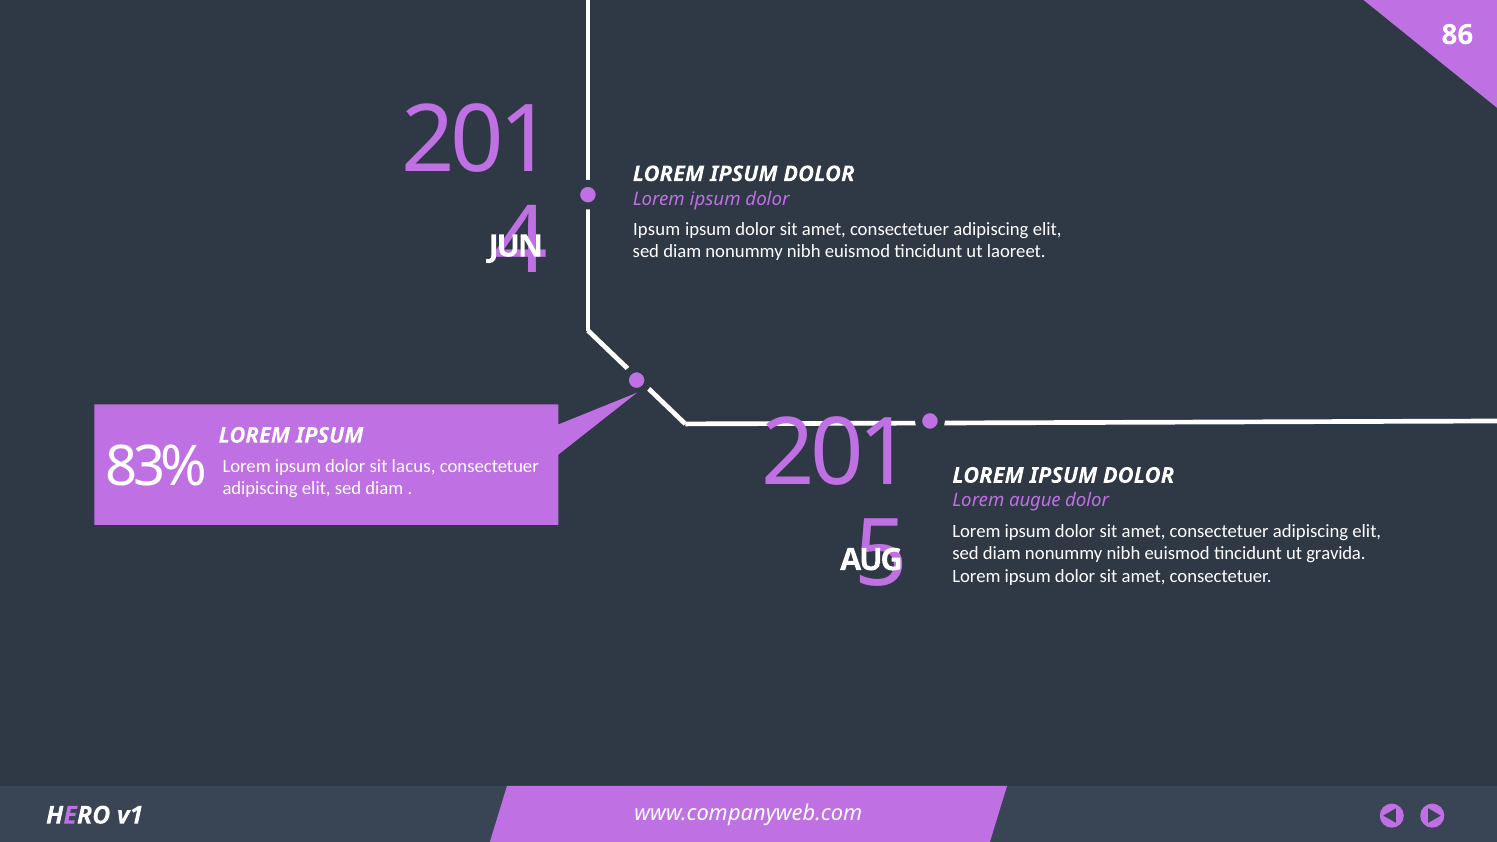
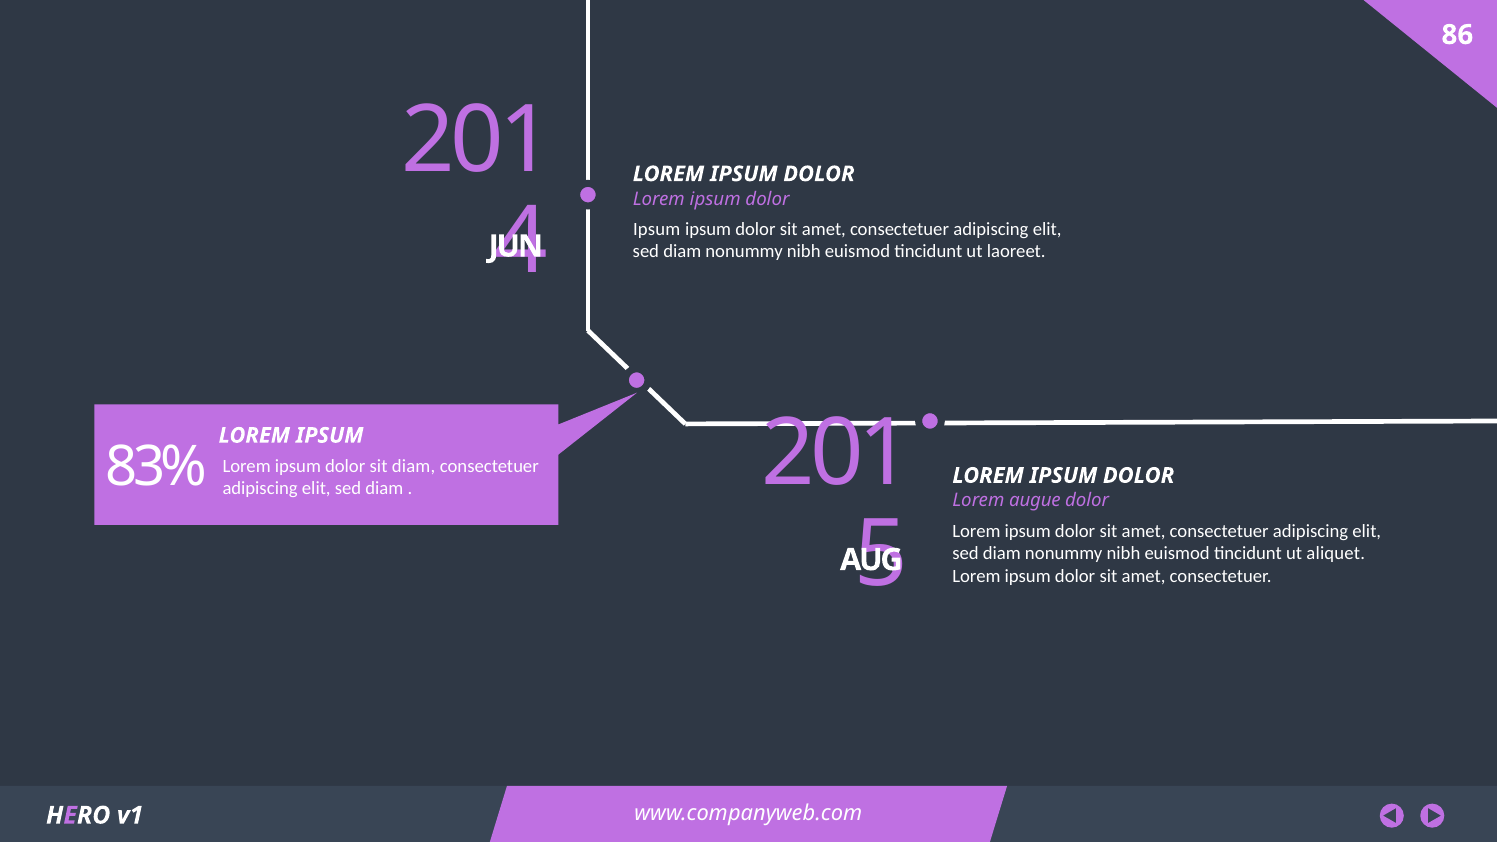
sit lacus: lacus -> diam (414, 466)
gravida: gravida -> aliquet (1336, 553)
